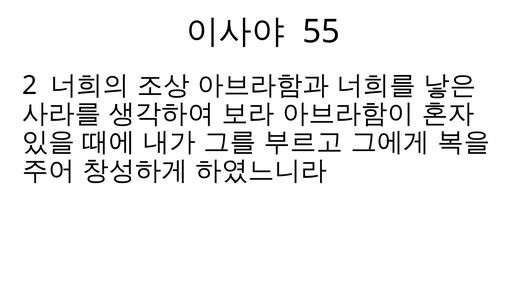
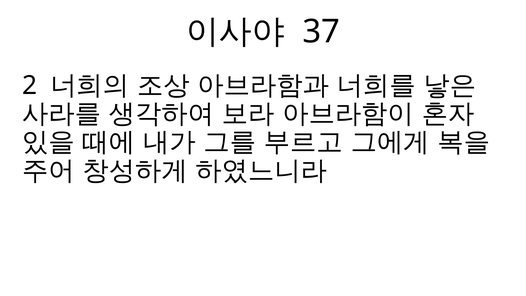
55: 55 -> 37 (321, 32)
